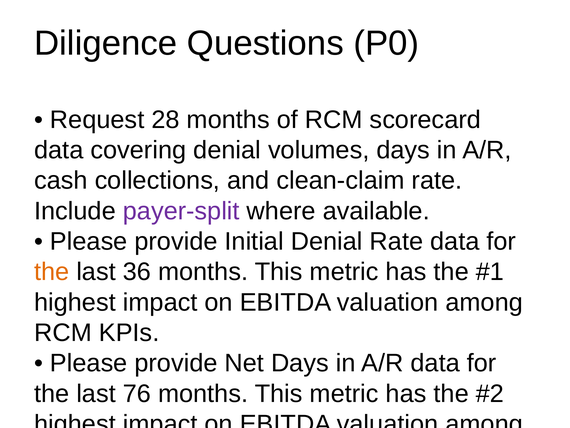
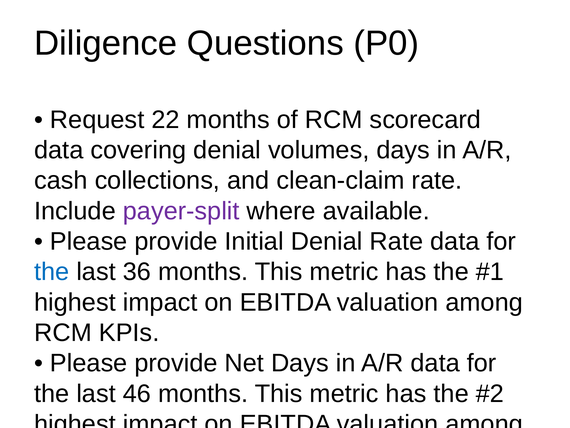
28: 28 -> 22 (165, 120)
the colour: orange -> blue (52, 272)
76: 76 -> 46 (137, 393)
